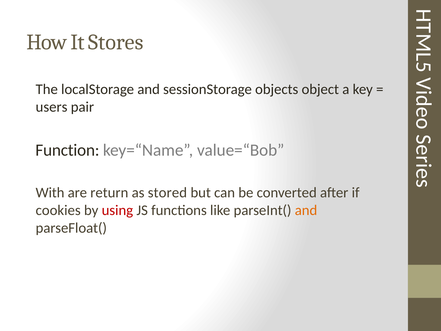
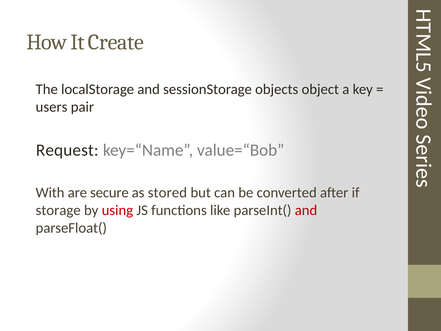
Stores: Stores -> Create (116, 42)
Function: Function -> Request (67, 150)
return: return -> secure (109, 193)
cookies: cookies -> storage (58, 210)
and colour: orange -> red (306, 210)
